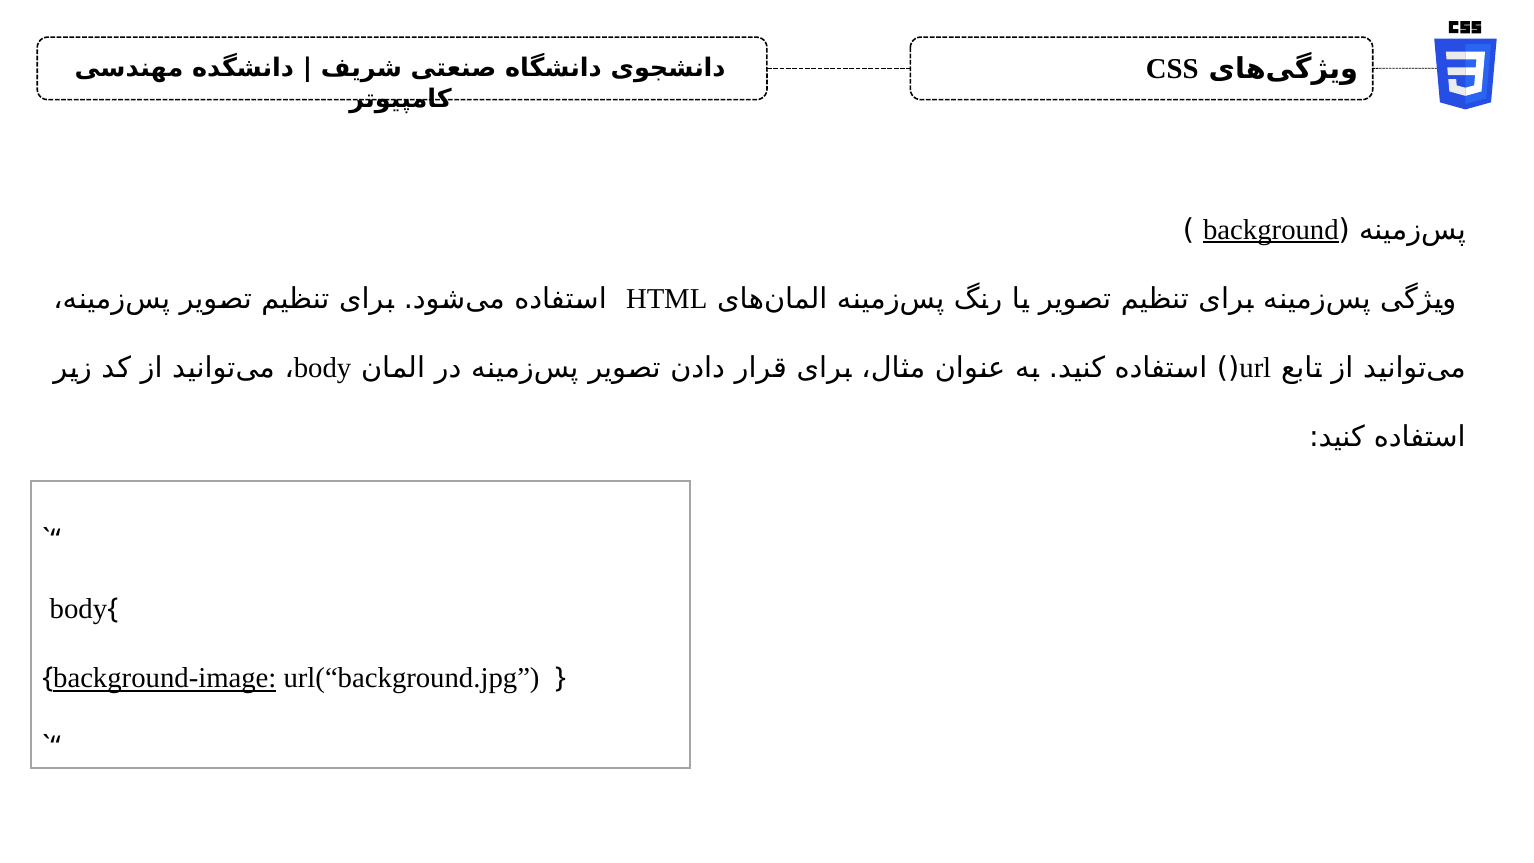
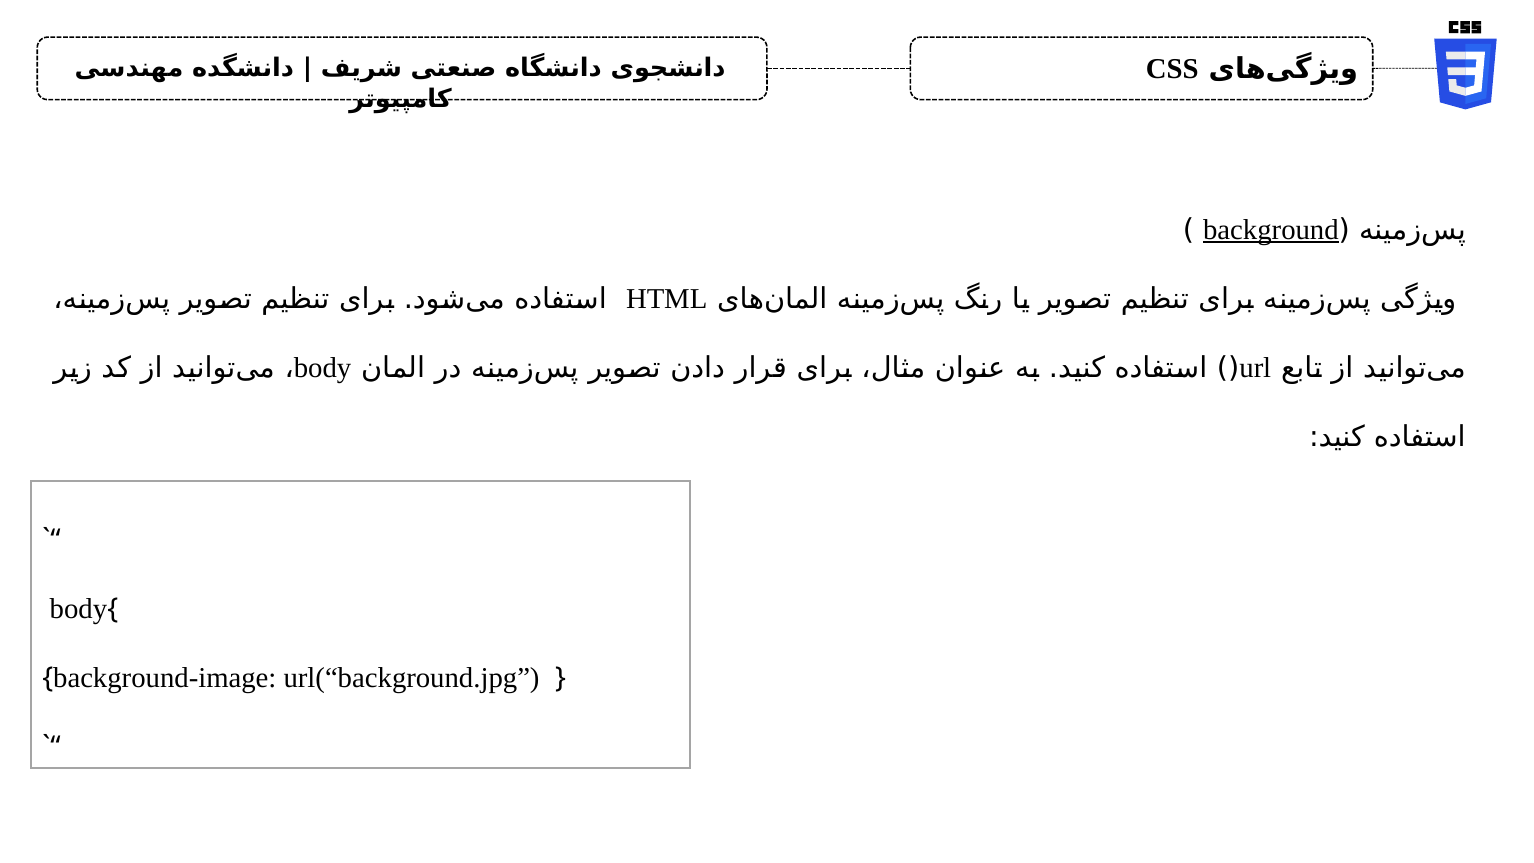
background-image underline: present -> none (165, 678)
